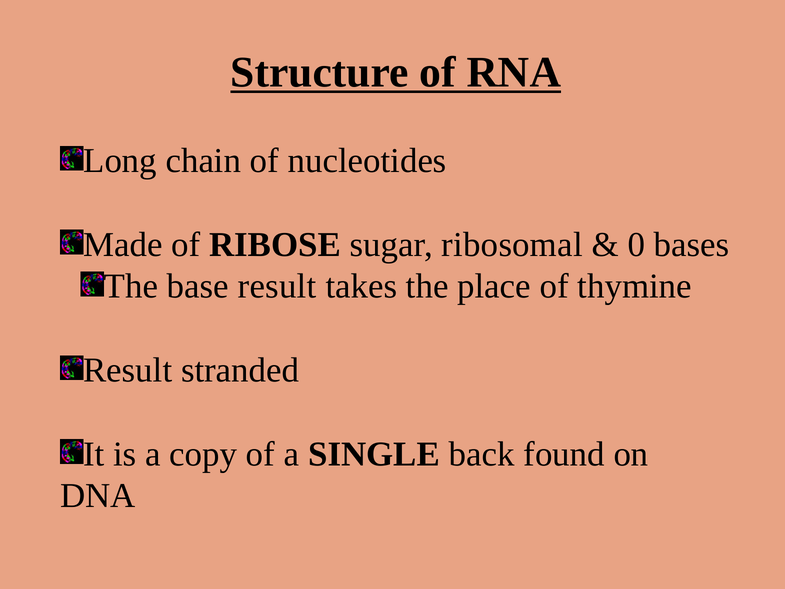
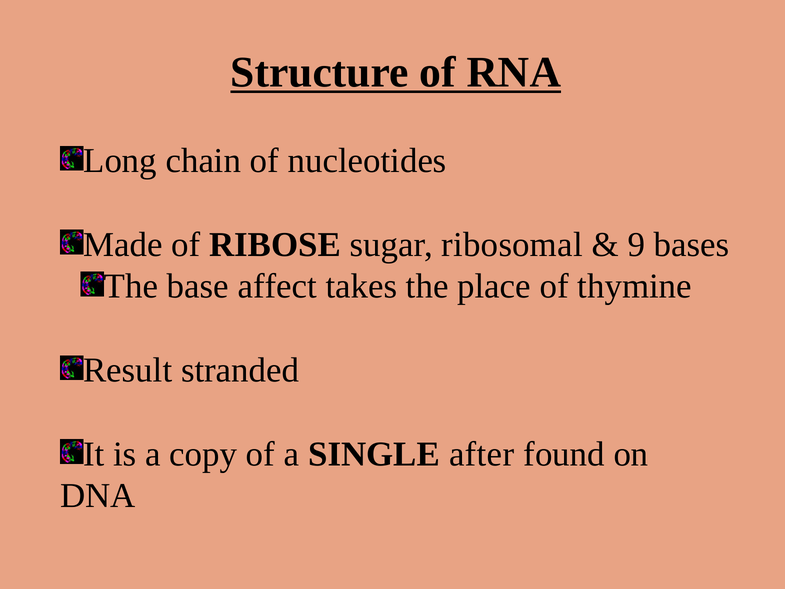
0: 0 -> 9 (636, 244)
base result: result -> affect (277, 286)
back: back -> after (482, 454)
